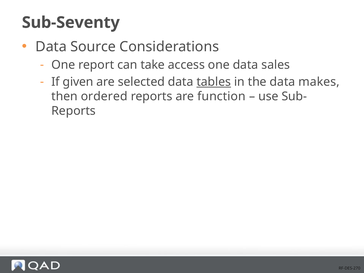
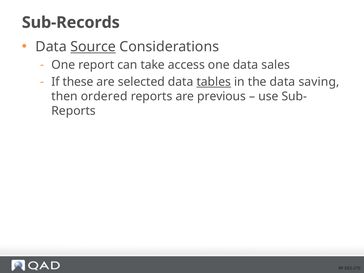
Sub-Seventy: Sub-Seventy -> Sub-Records (71, 23)
Source underline: none -> present (93, 47)
given: given -> these (78, 82)
makes: makes -> saving (319, 82)
function: function -> previous (222, 96)
